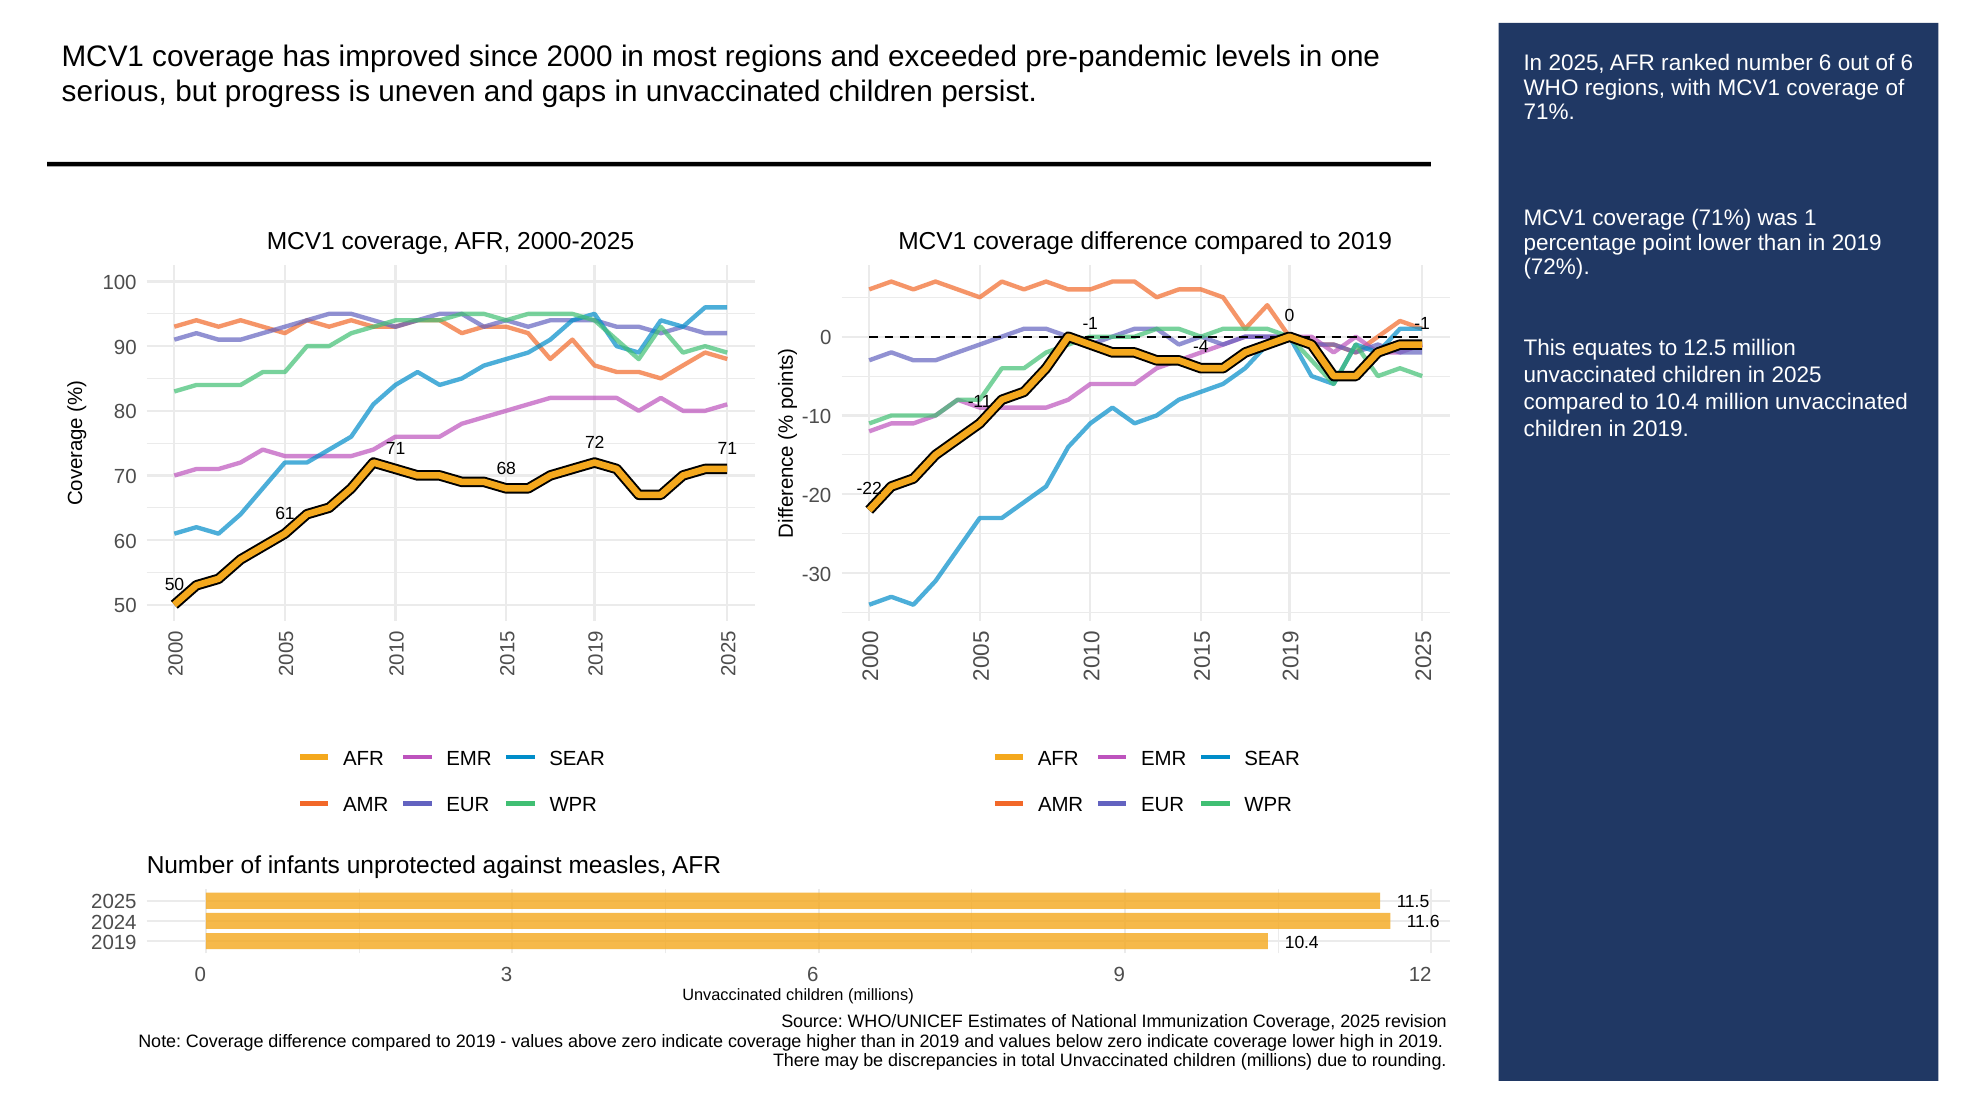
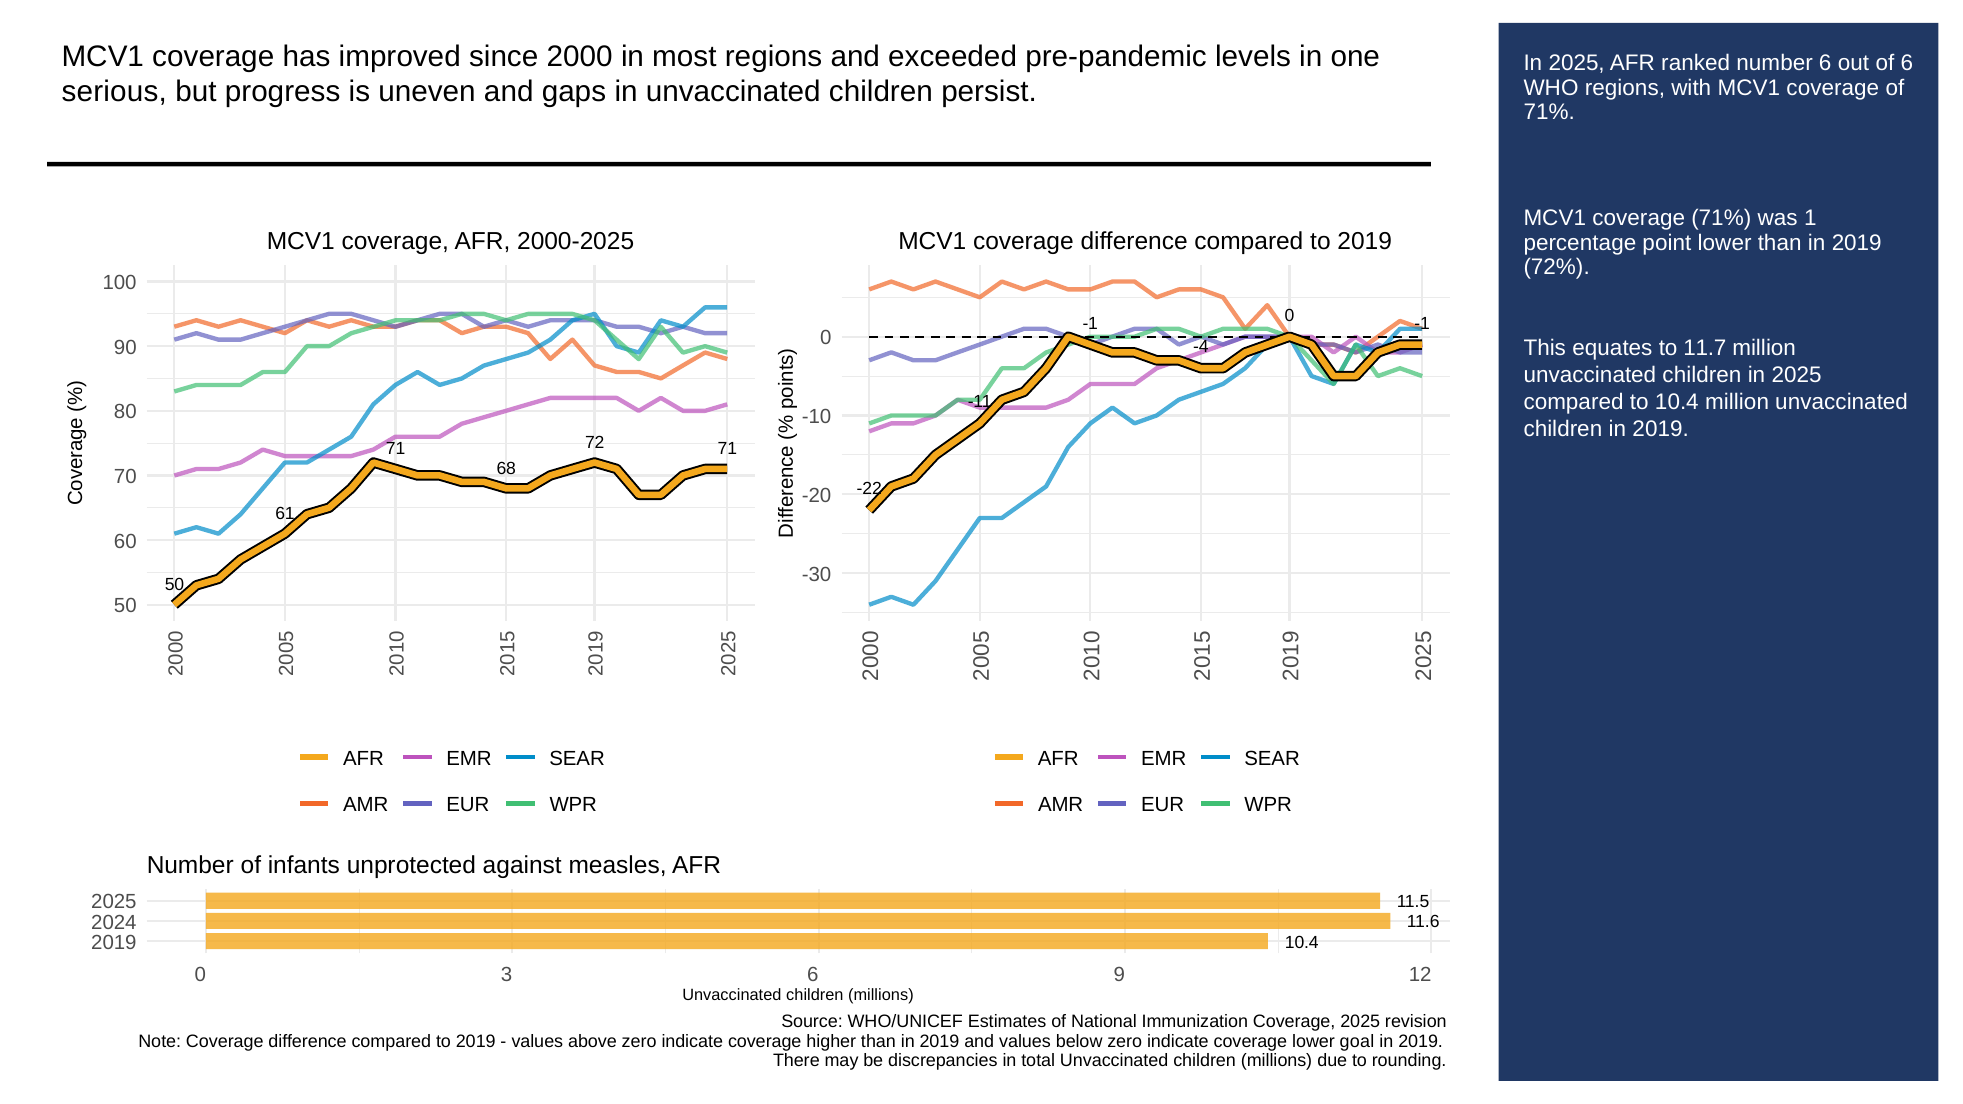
12.5: 12.5 -> 11.7 (1705, 348)
high: high -> goal (1357, 1042)
